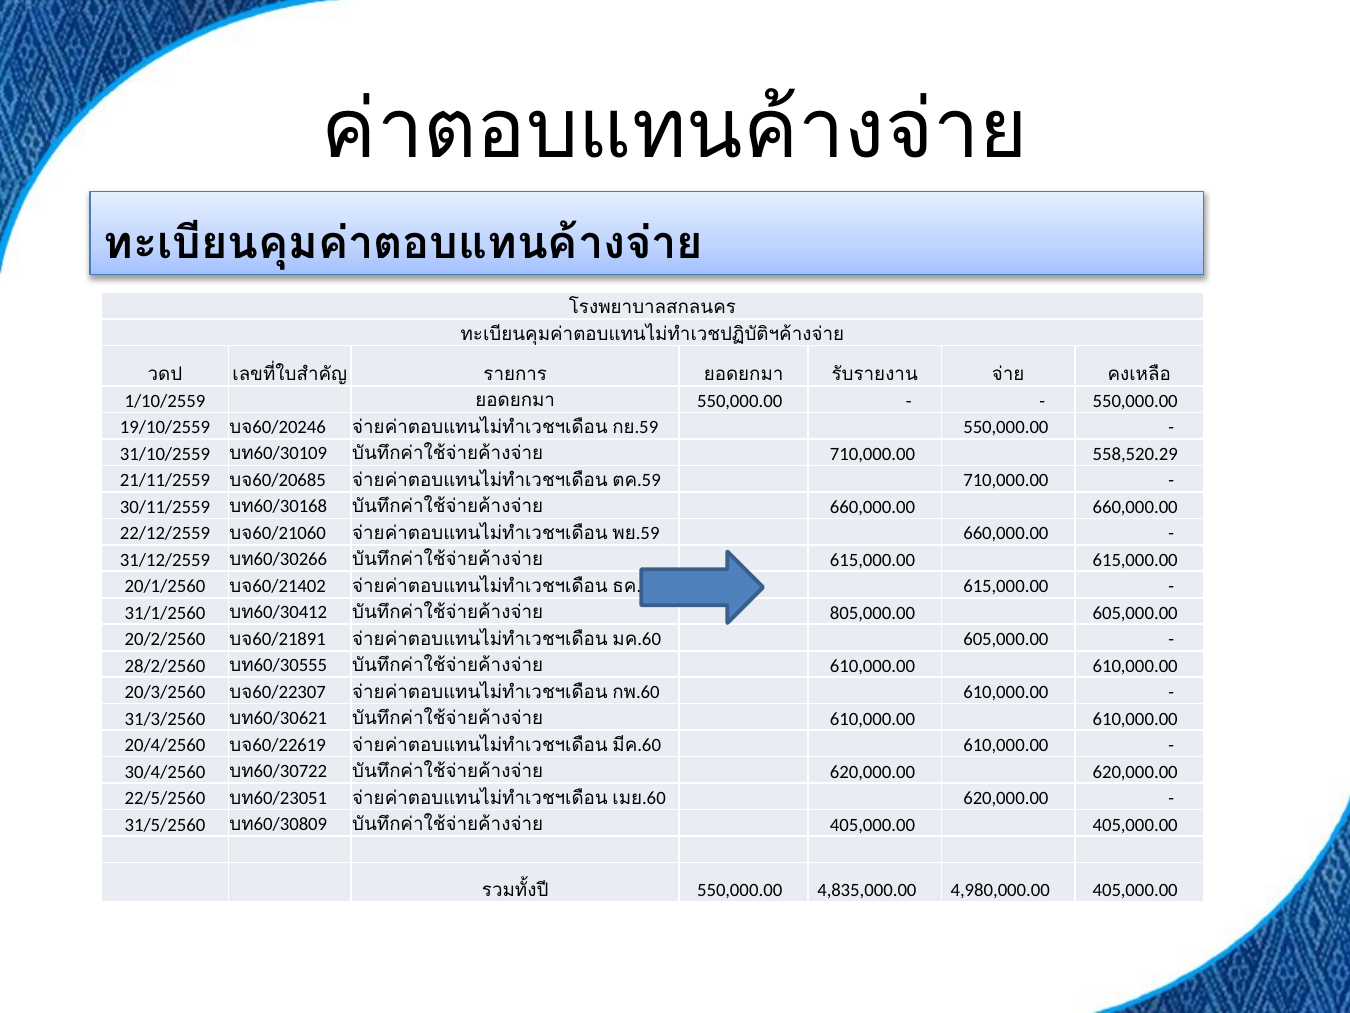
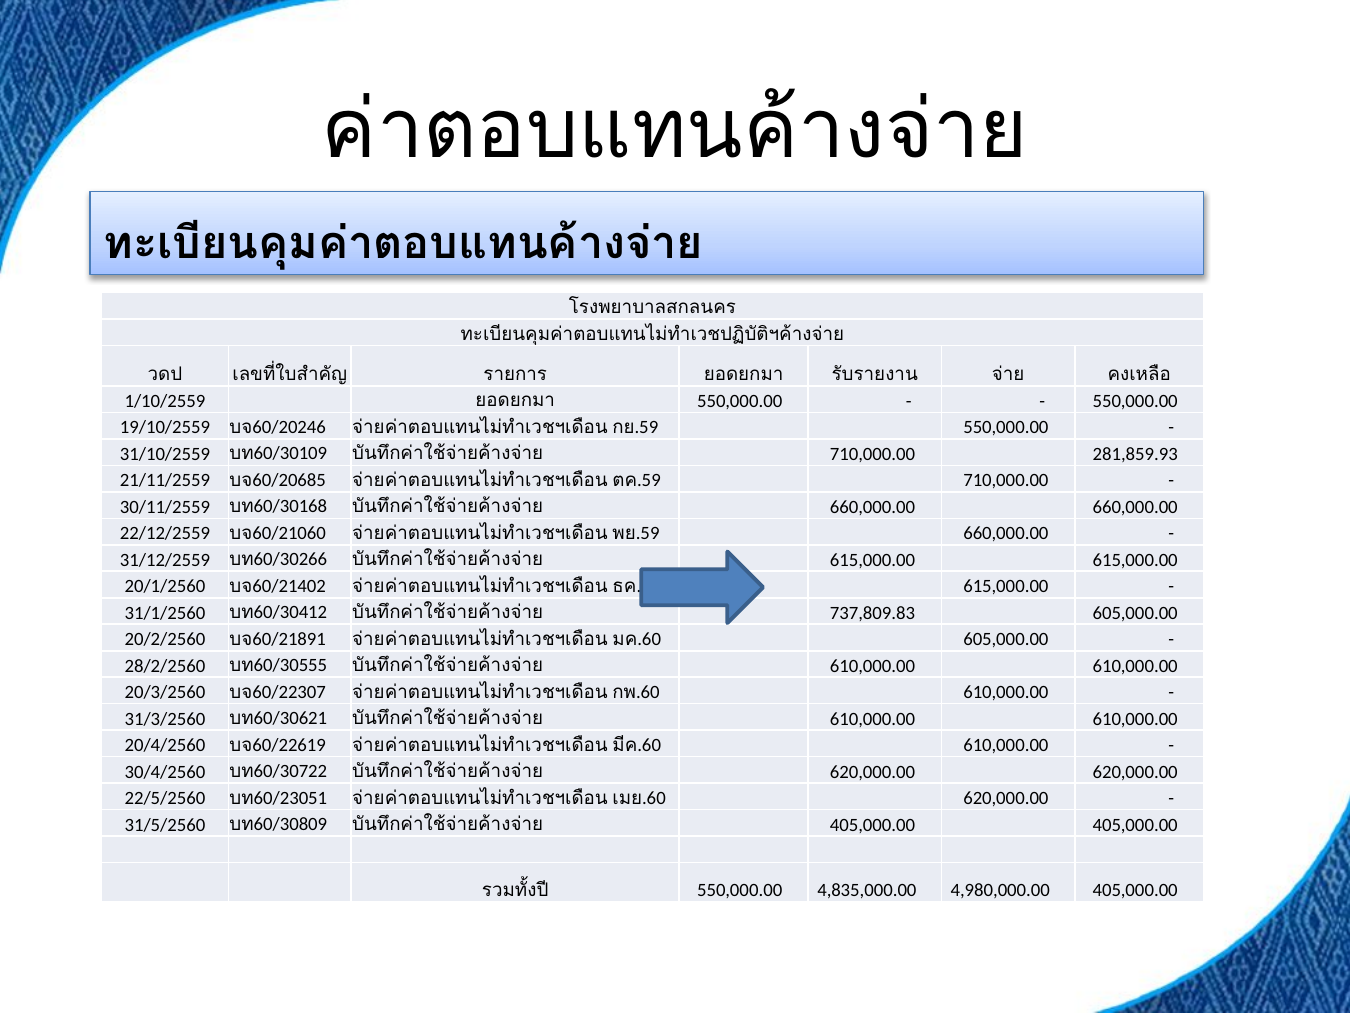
558,520.29: 558,520.29 -> 281,859.93 (1135, 454)
805,000.00: 805,000.00 -> 737,809.83 (873, 613)
